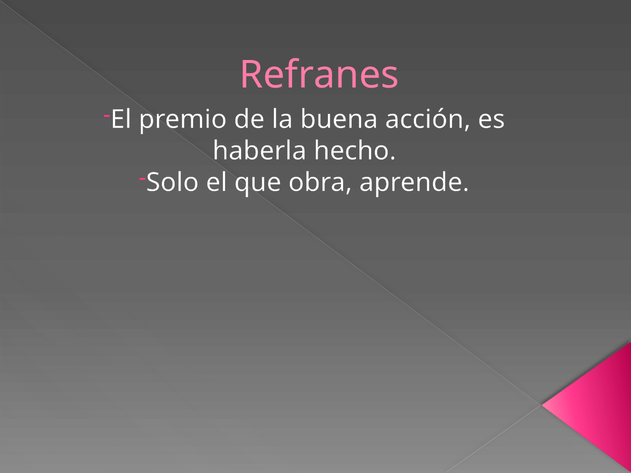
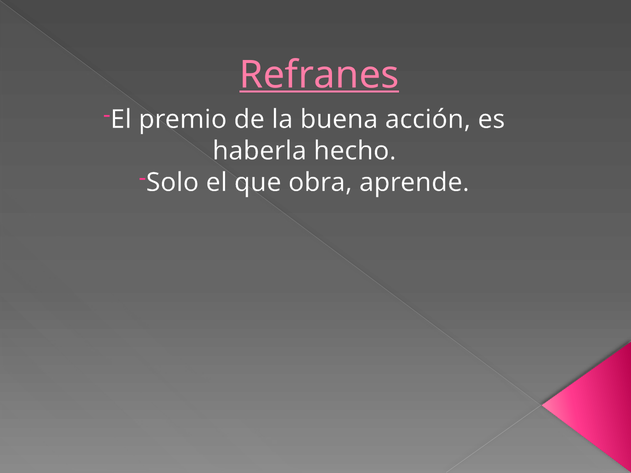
Refranes underline: none -> present (319, 75)
